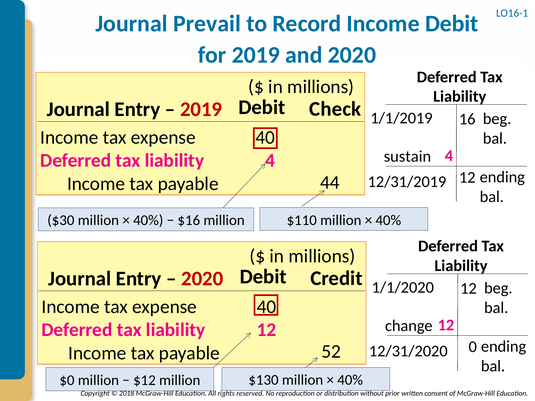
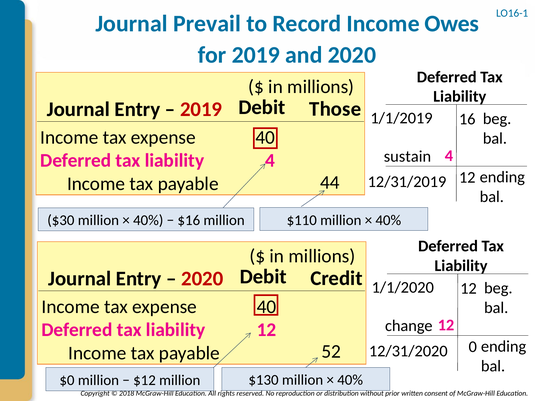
Income Debit: Debit -> Owes (452, 24)
Check: Check -> Those (335, 109)
